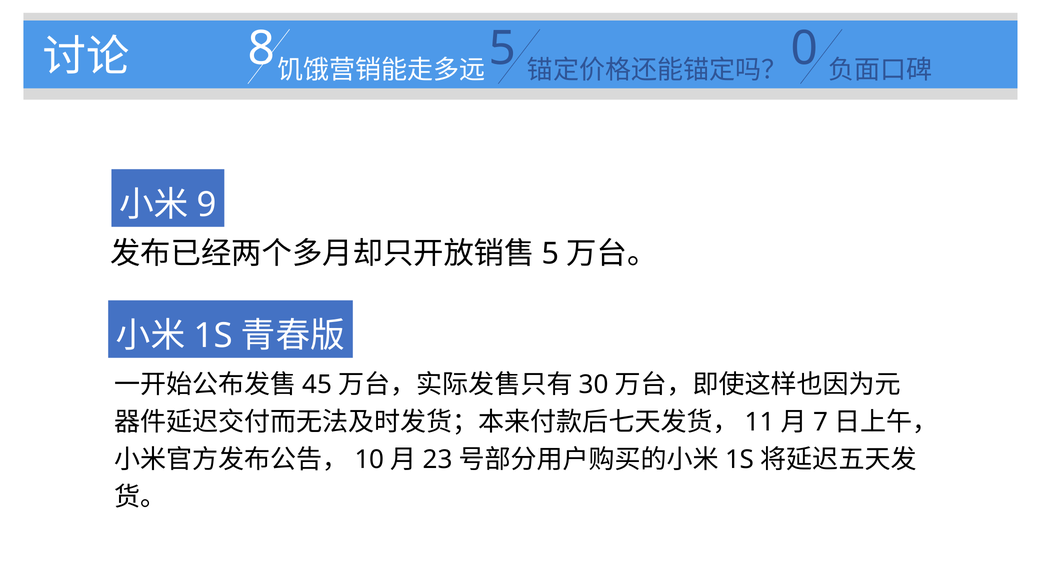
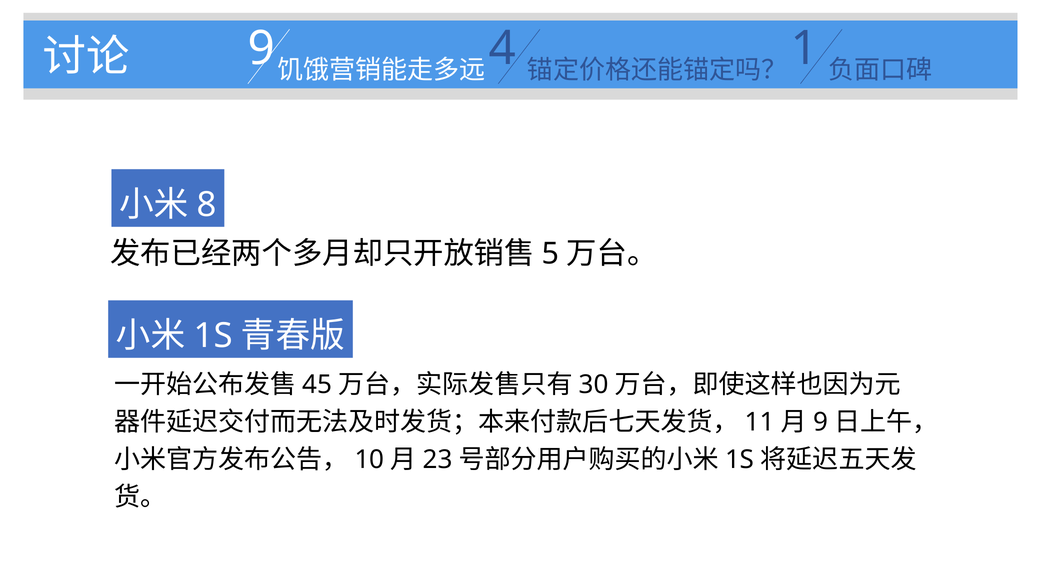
8: 8 -> 9 (262, 49)
5: 5 -> 4 (502, 49)
0: 0 -> 1 (805, 49)
9: 9 -> 8 (207, 205)
7: 7 -> 9 (820, 423)
